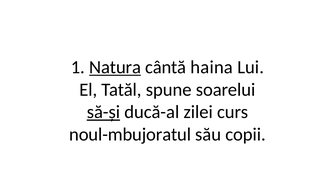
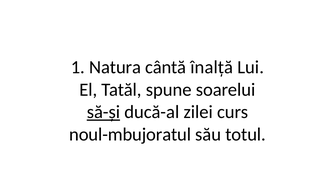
Natura underline: present -> none (115, 67)
haina: haina -> înalță (212, 67)
copii: copii -> totul (246, 134)
